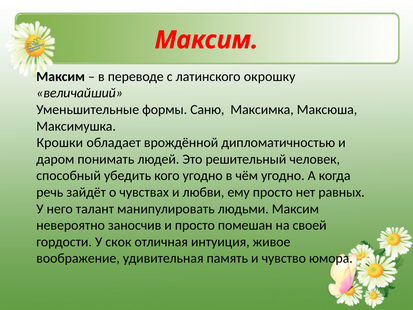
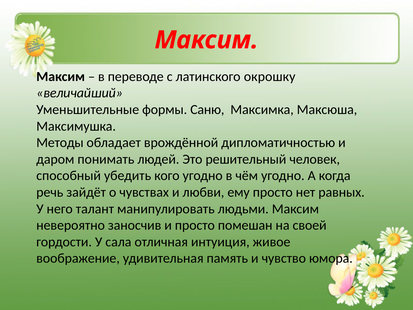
Крошки: Крошки -> Методы (60, 143)
скок: скок -> сала (118, 242)
